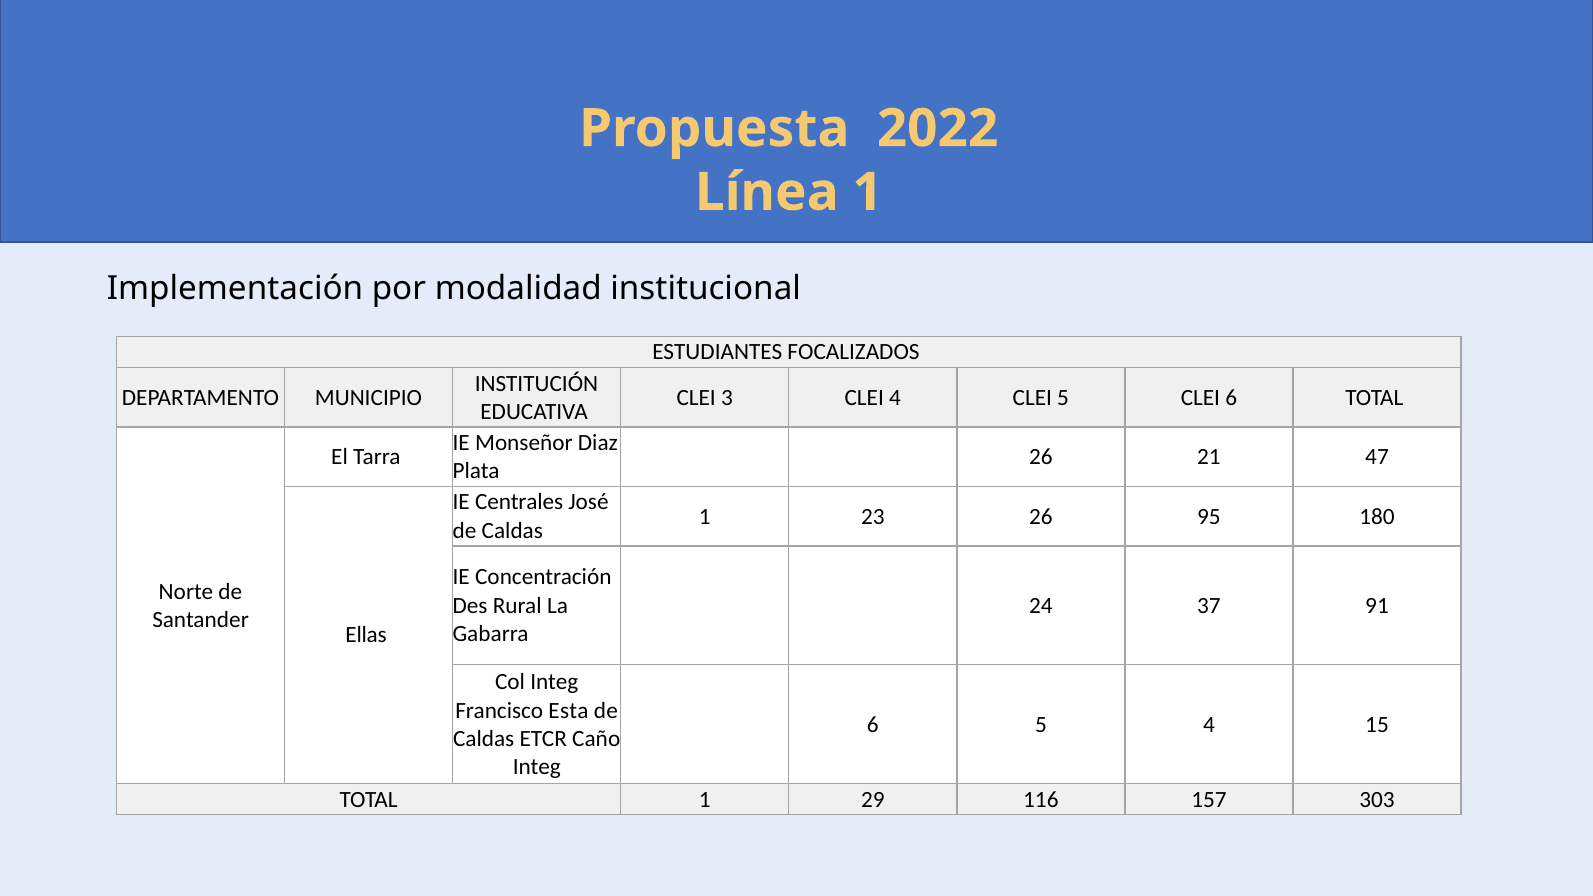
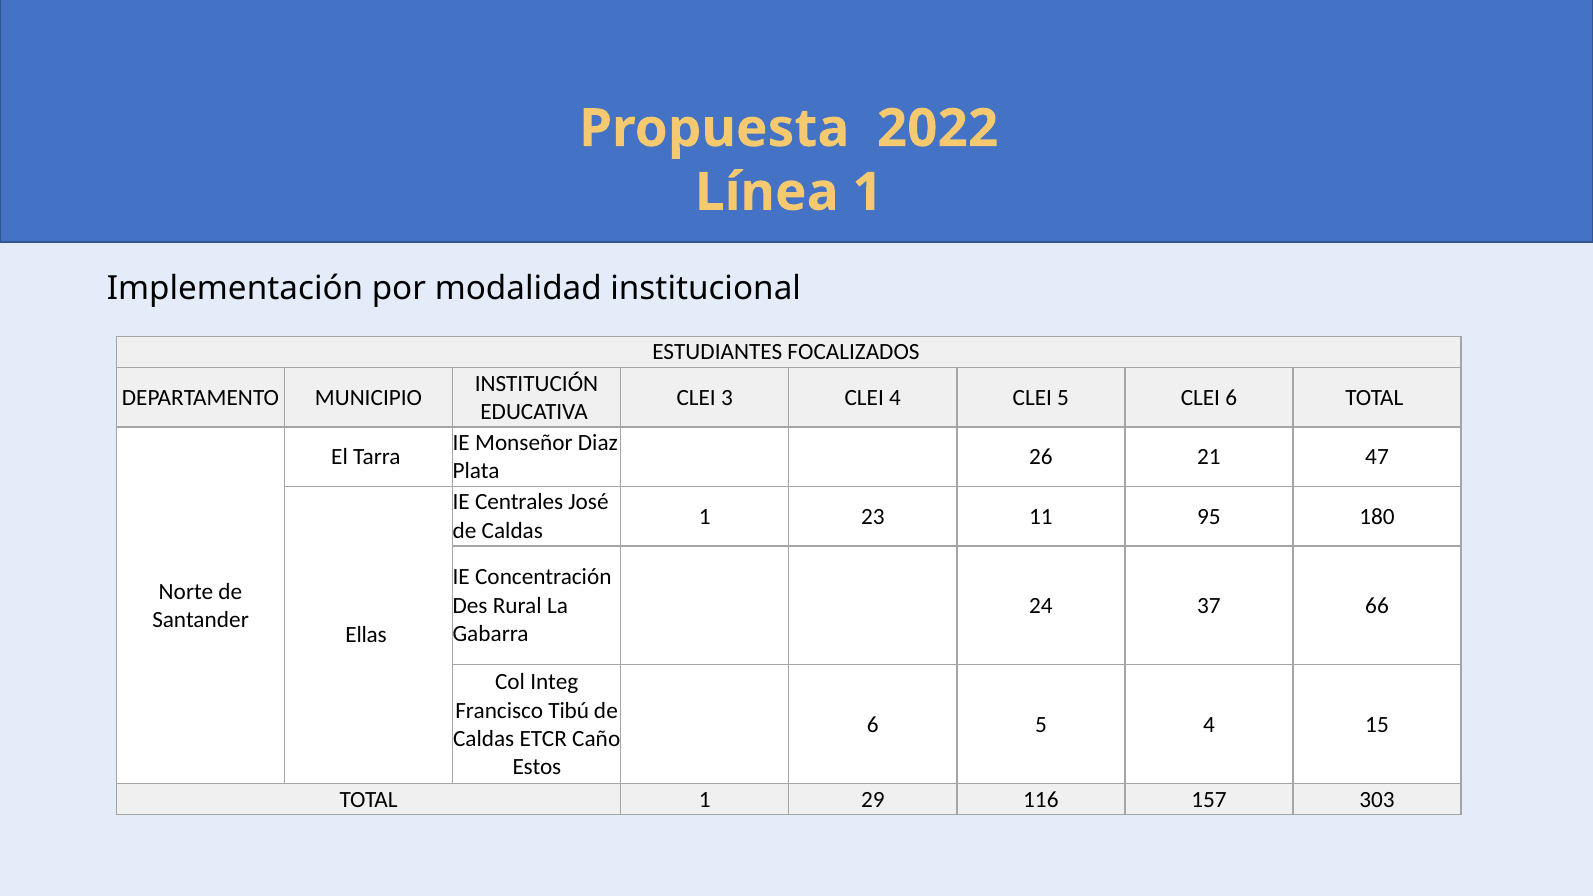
23 26: 26 -> 11 (1041, 516)
91: 91 -> 66 (1377, 606)
Esta: Esta -> Tibú (569, 710)
Integ: Integ -> Estos (537, 767)
